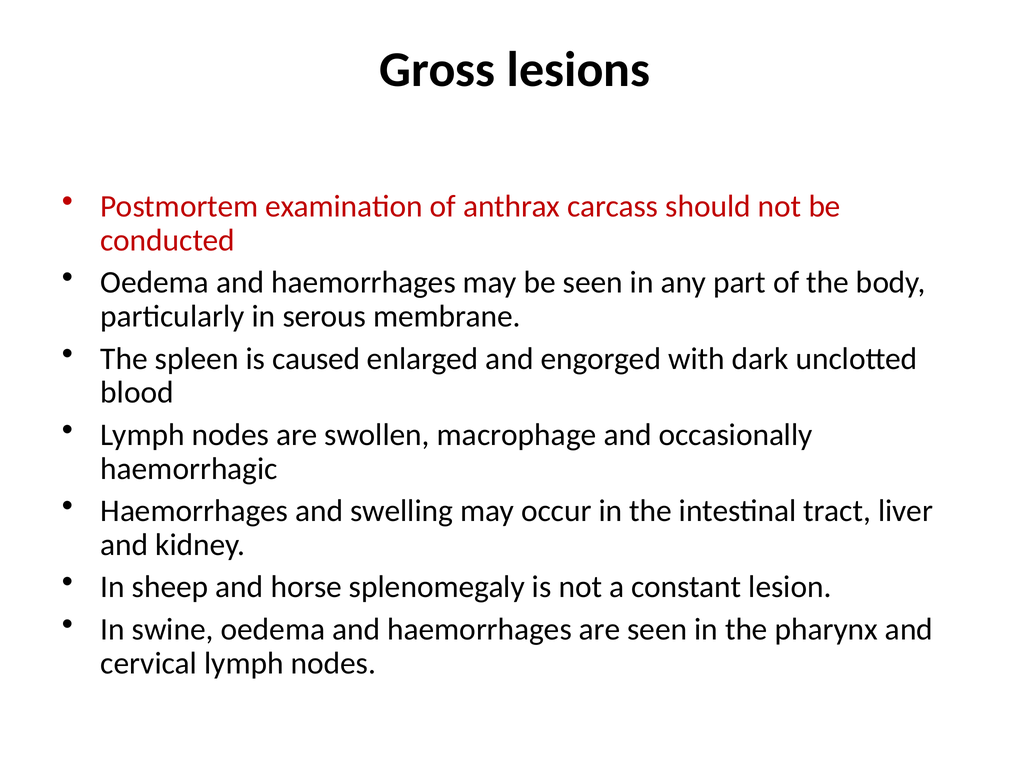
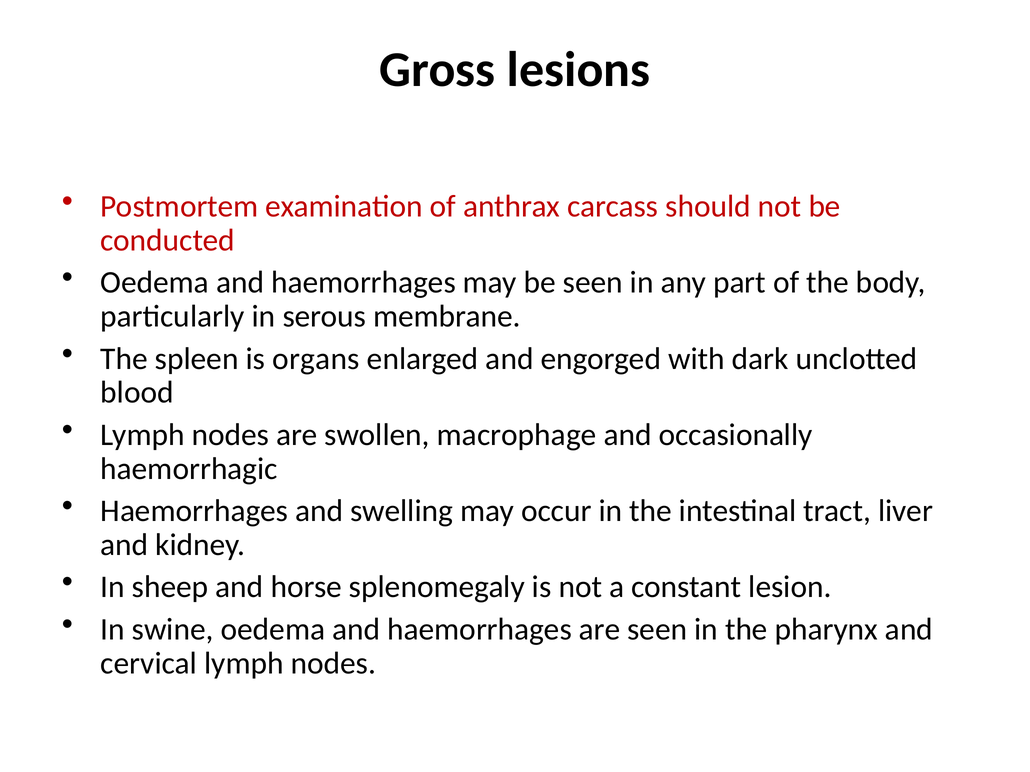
caused: caused -> organs (316, 359)
